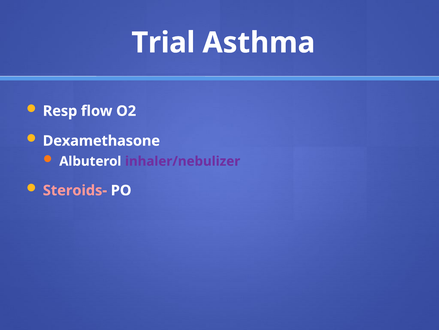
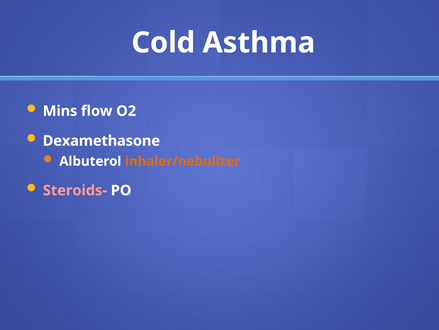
Trial: Trial -> Cold (163, 43)
Resp: Resp -> Mins (60, 111)
inhaler/nebulizer colour: purple -> orange (183, 161)
